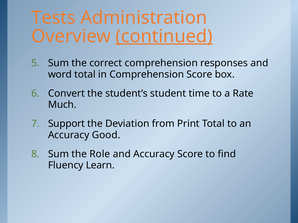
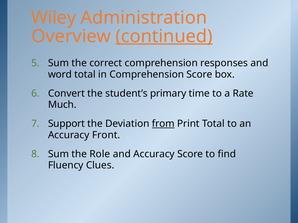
Tests: Tests -> Wiley (54, 18)
student: student -> primary (168, 94)
from underline: none -> present (163, 124)
Good: Good -> Front (106, 135)
Learn: Learn -> Clues (100, 166)
